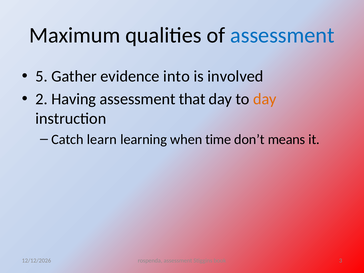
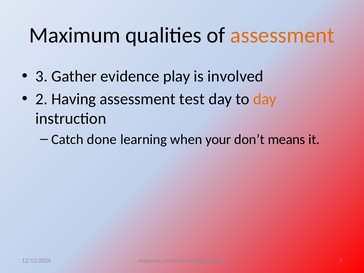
assessment colour: blue -> orange (282, 35)
5: 5 -> 3 (42, 76)
into: into -> play (177, 76)
that: that -> test (192, 99)
learn: learn -> done (102, 139)
time: time -> your (218, 139)
